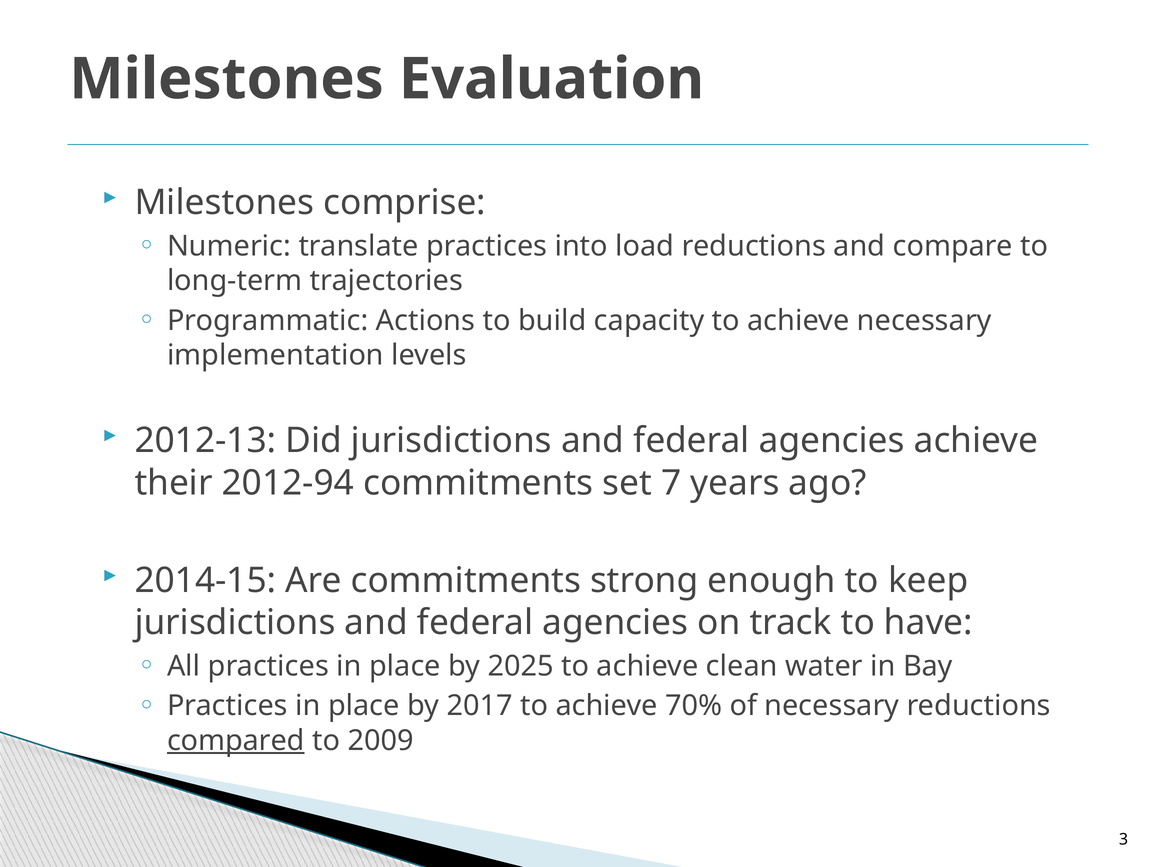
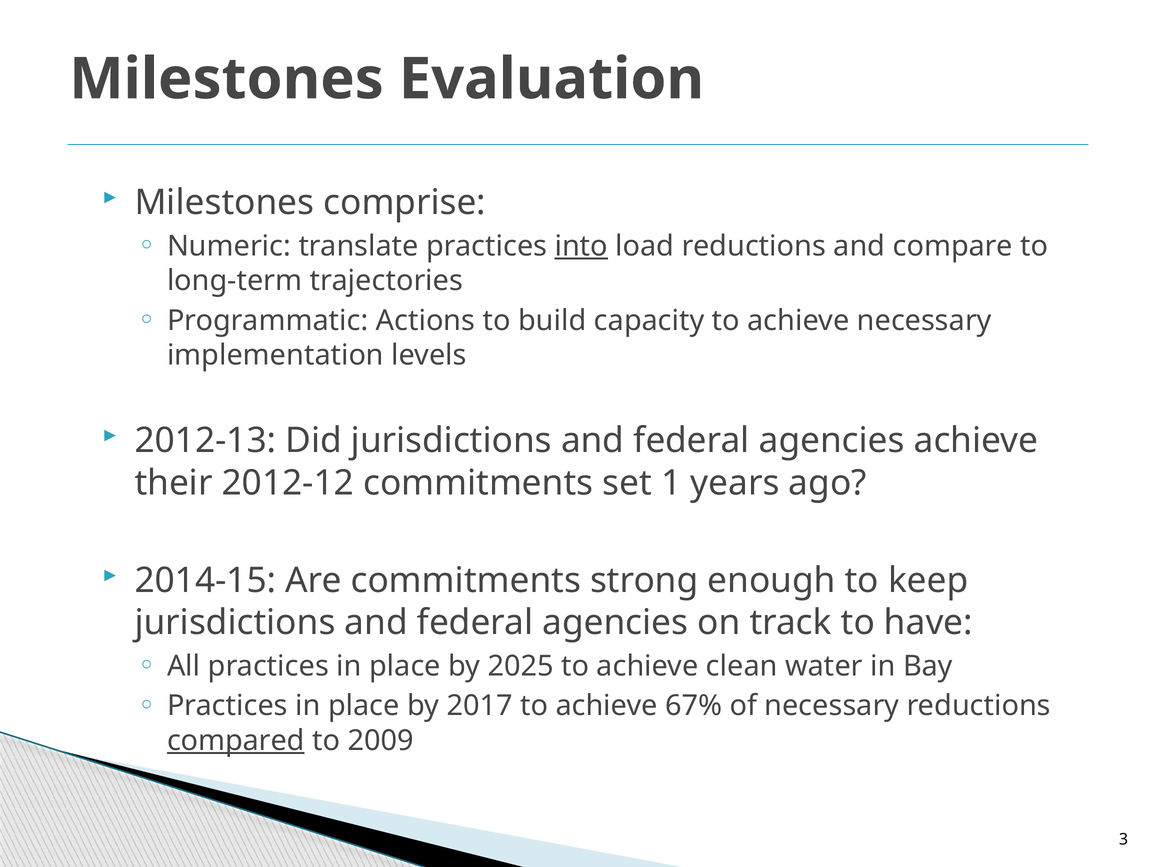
into underline: none -> present (581, 246)
2012-94: 2012-94 -> 2012-12 (288, 483)
7: 7 -> 1 (671, 483)
70%: 70% -> 67% (694, 706)
